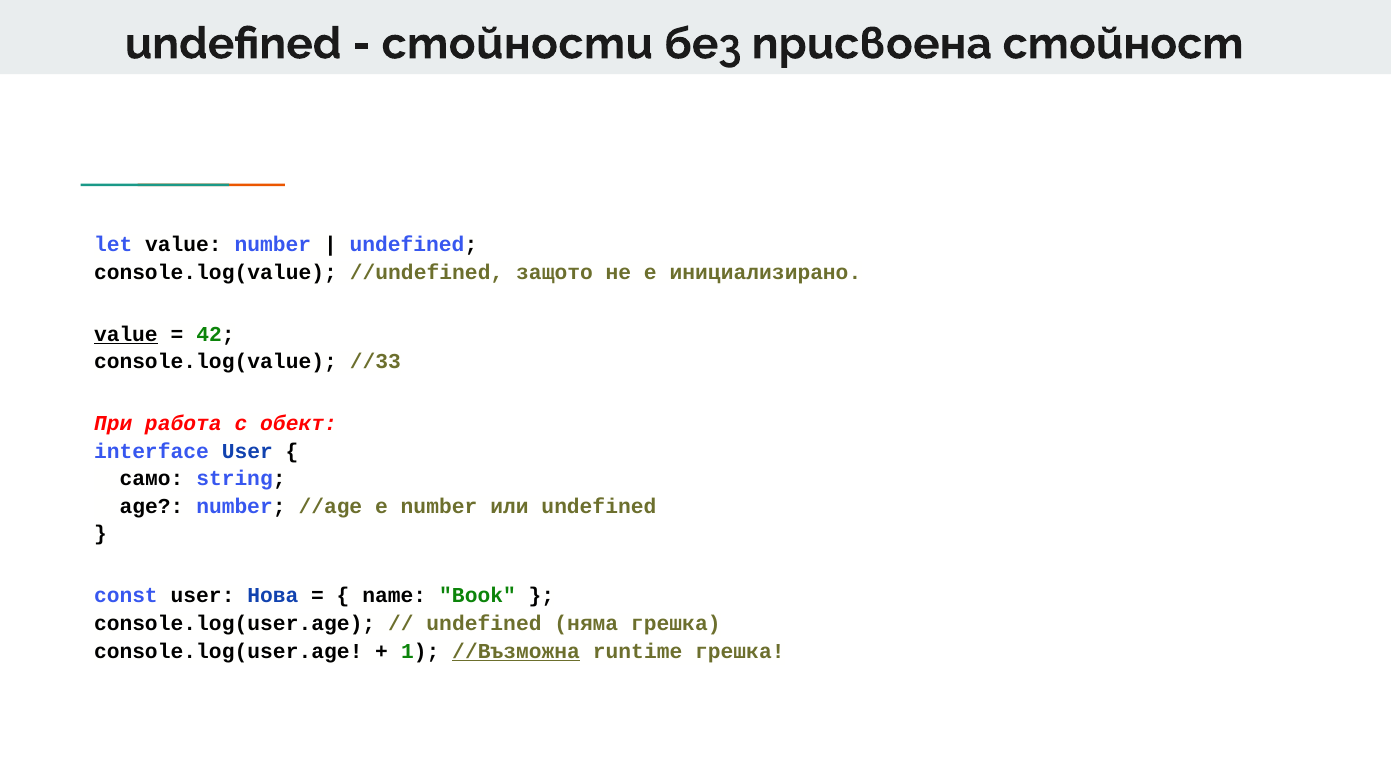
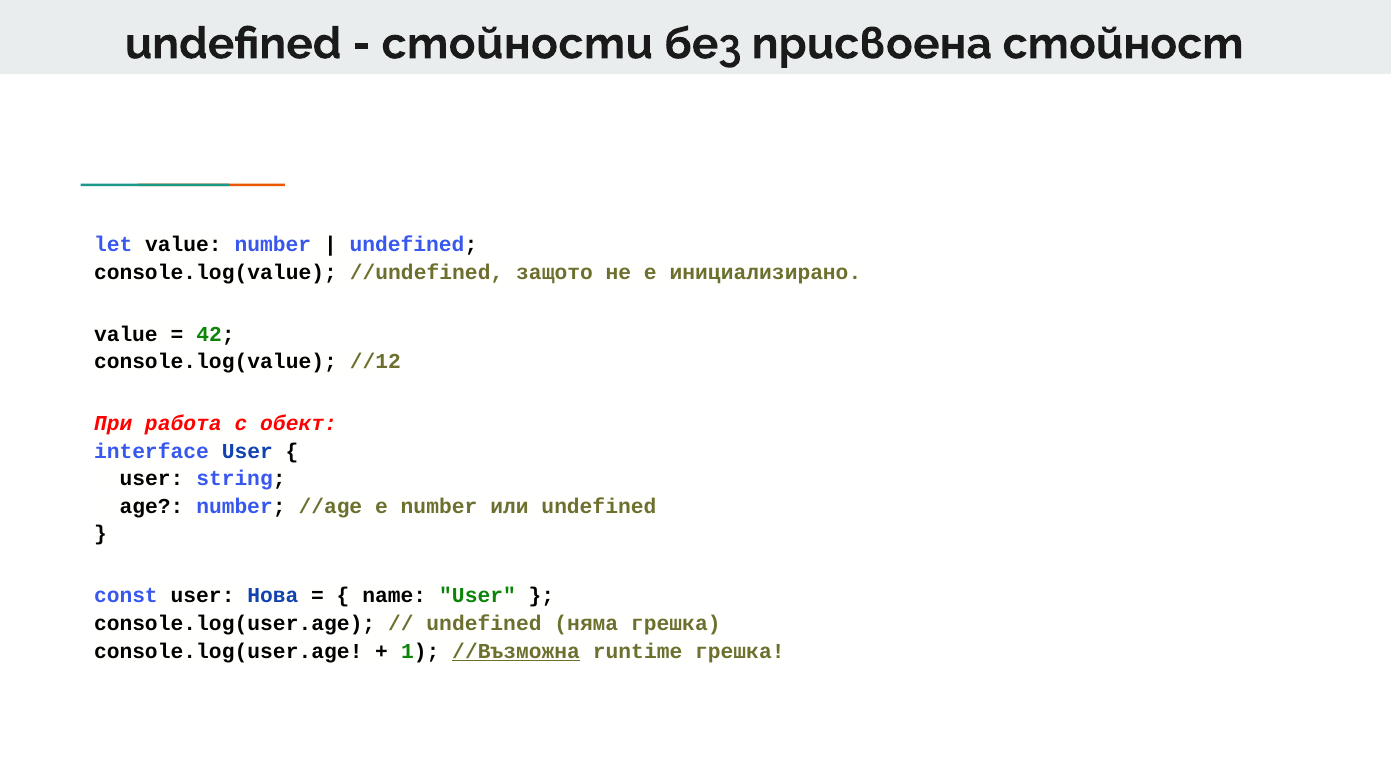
value underline: present -> none (126, 334)
//33: //33 -> //12 (375, 361)
само: само -> user (151, 478)
name Book: Book -> User (478, 596)
